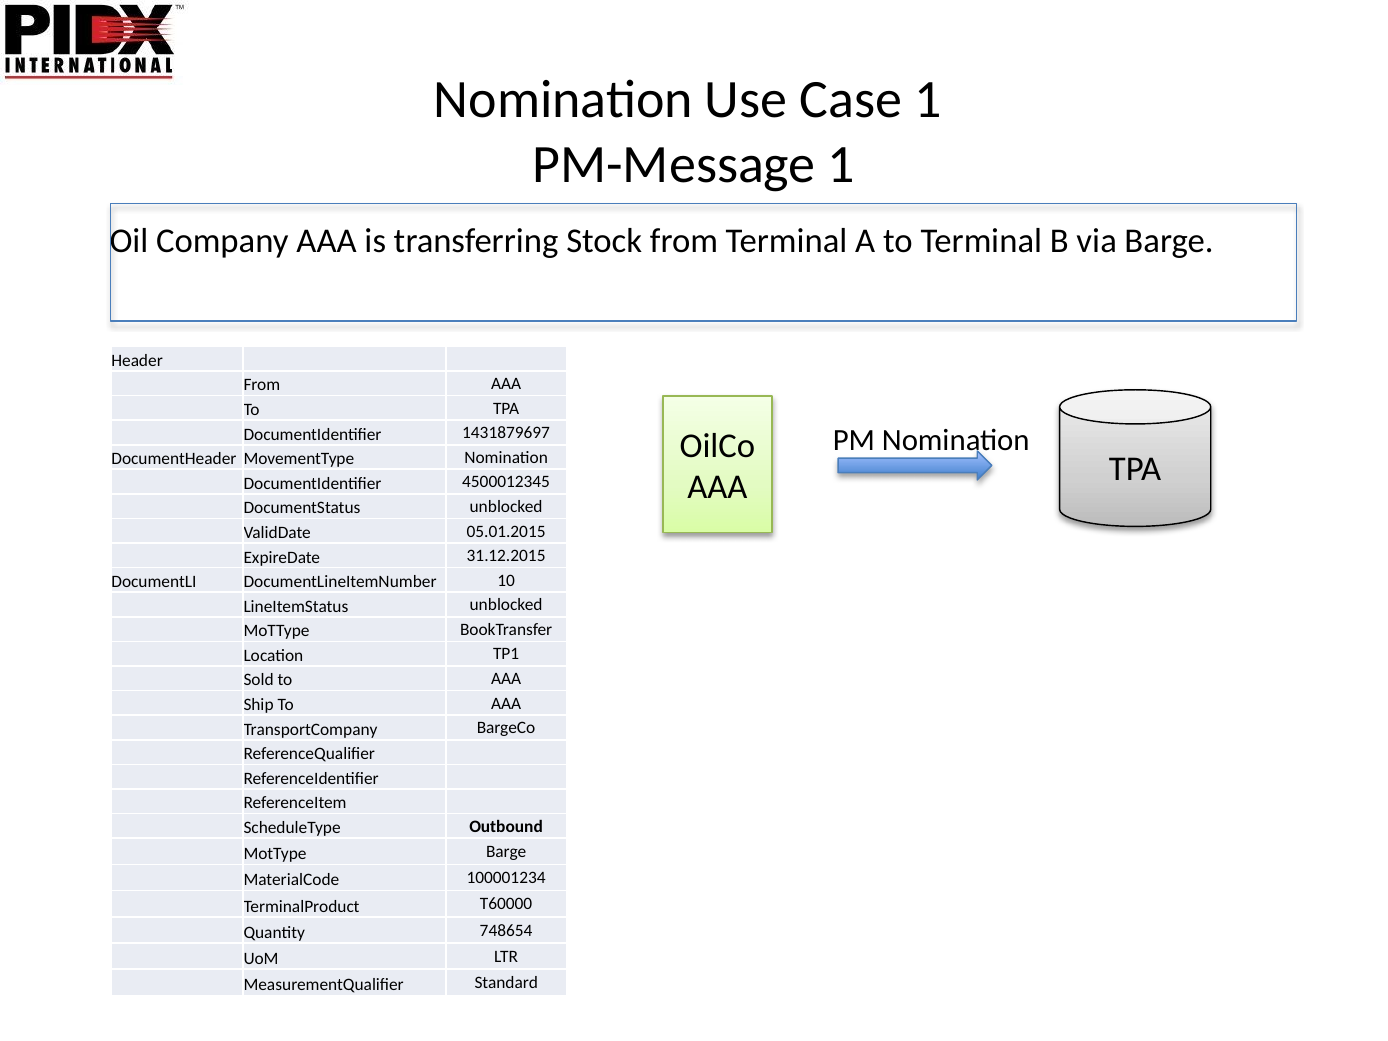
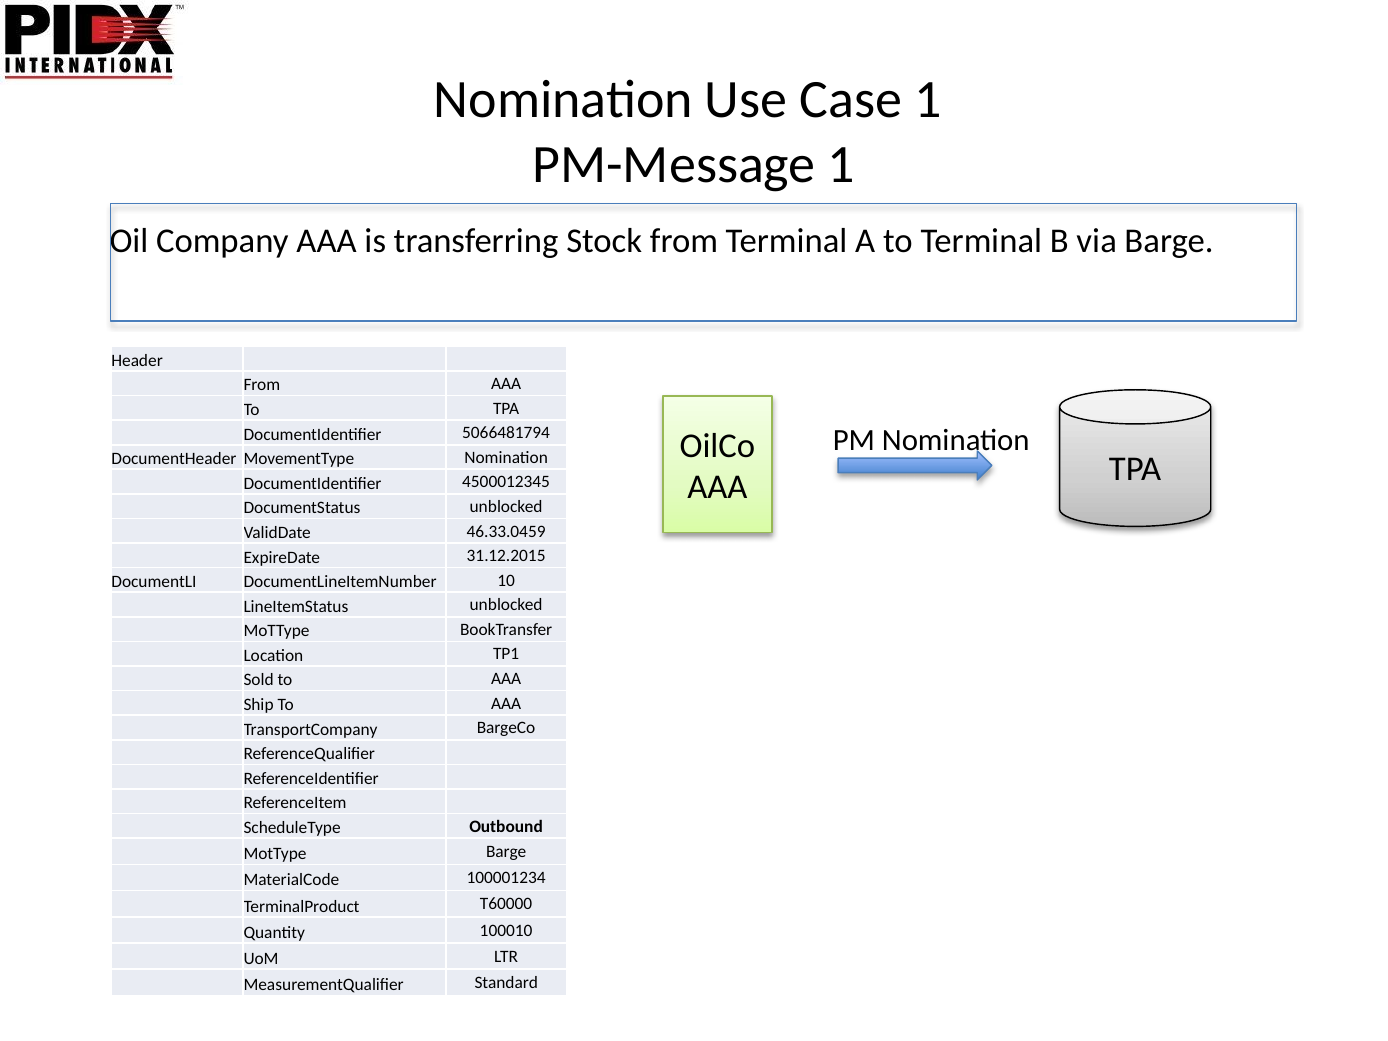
1431879697: 1431879697 -> 5066481794 (506, 433)
05.01.2015: 05.01.2015 -> 46.33.0459 (506, 531)
748654: 748654 -> 100010 (506, 930)
